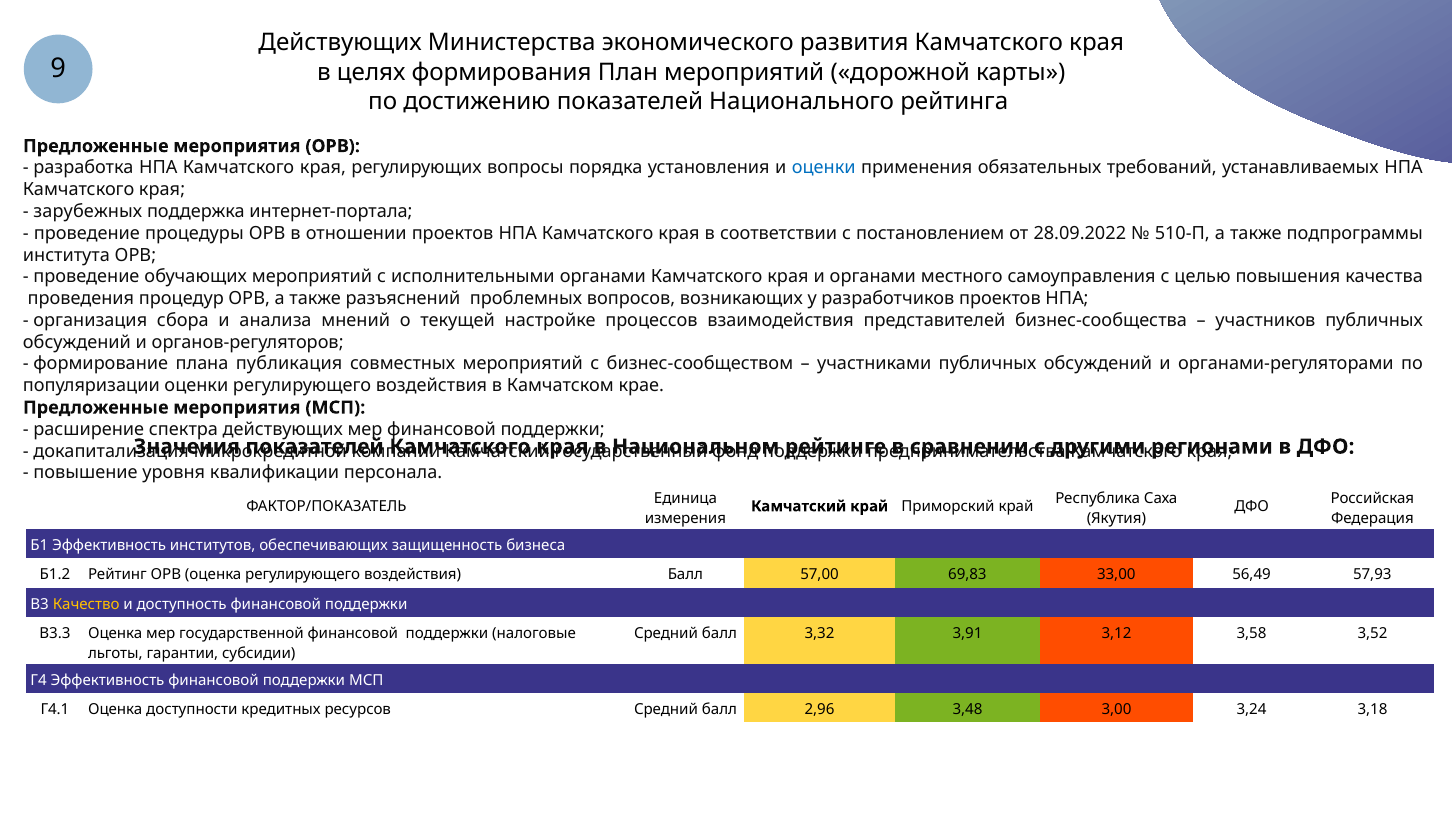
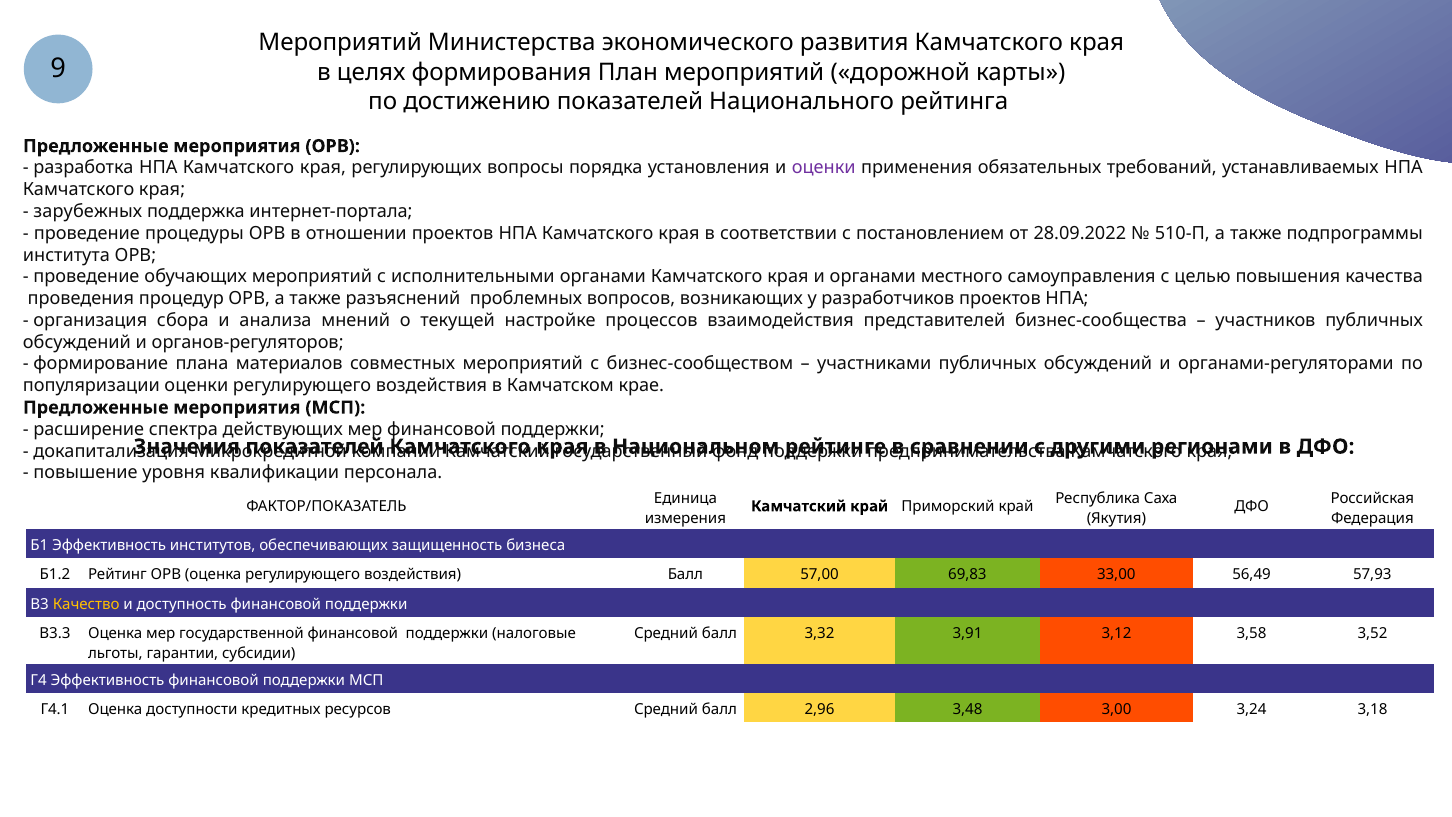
Действующих: Действующих -> Мероприятий (340, 43)
оценки colour: blue -> purple (824, 168)
публикация: публикация -> материалов (289, 364)
